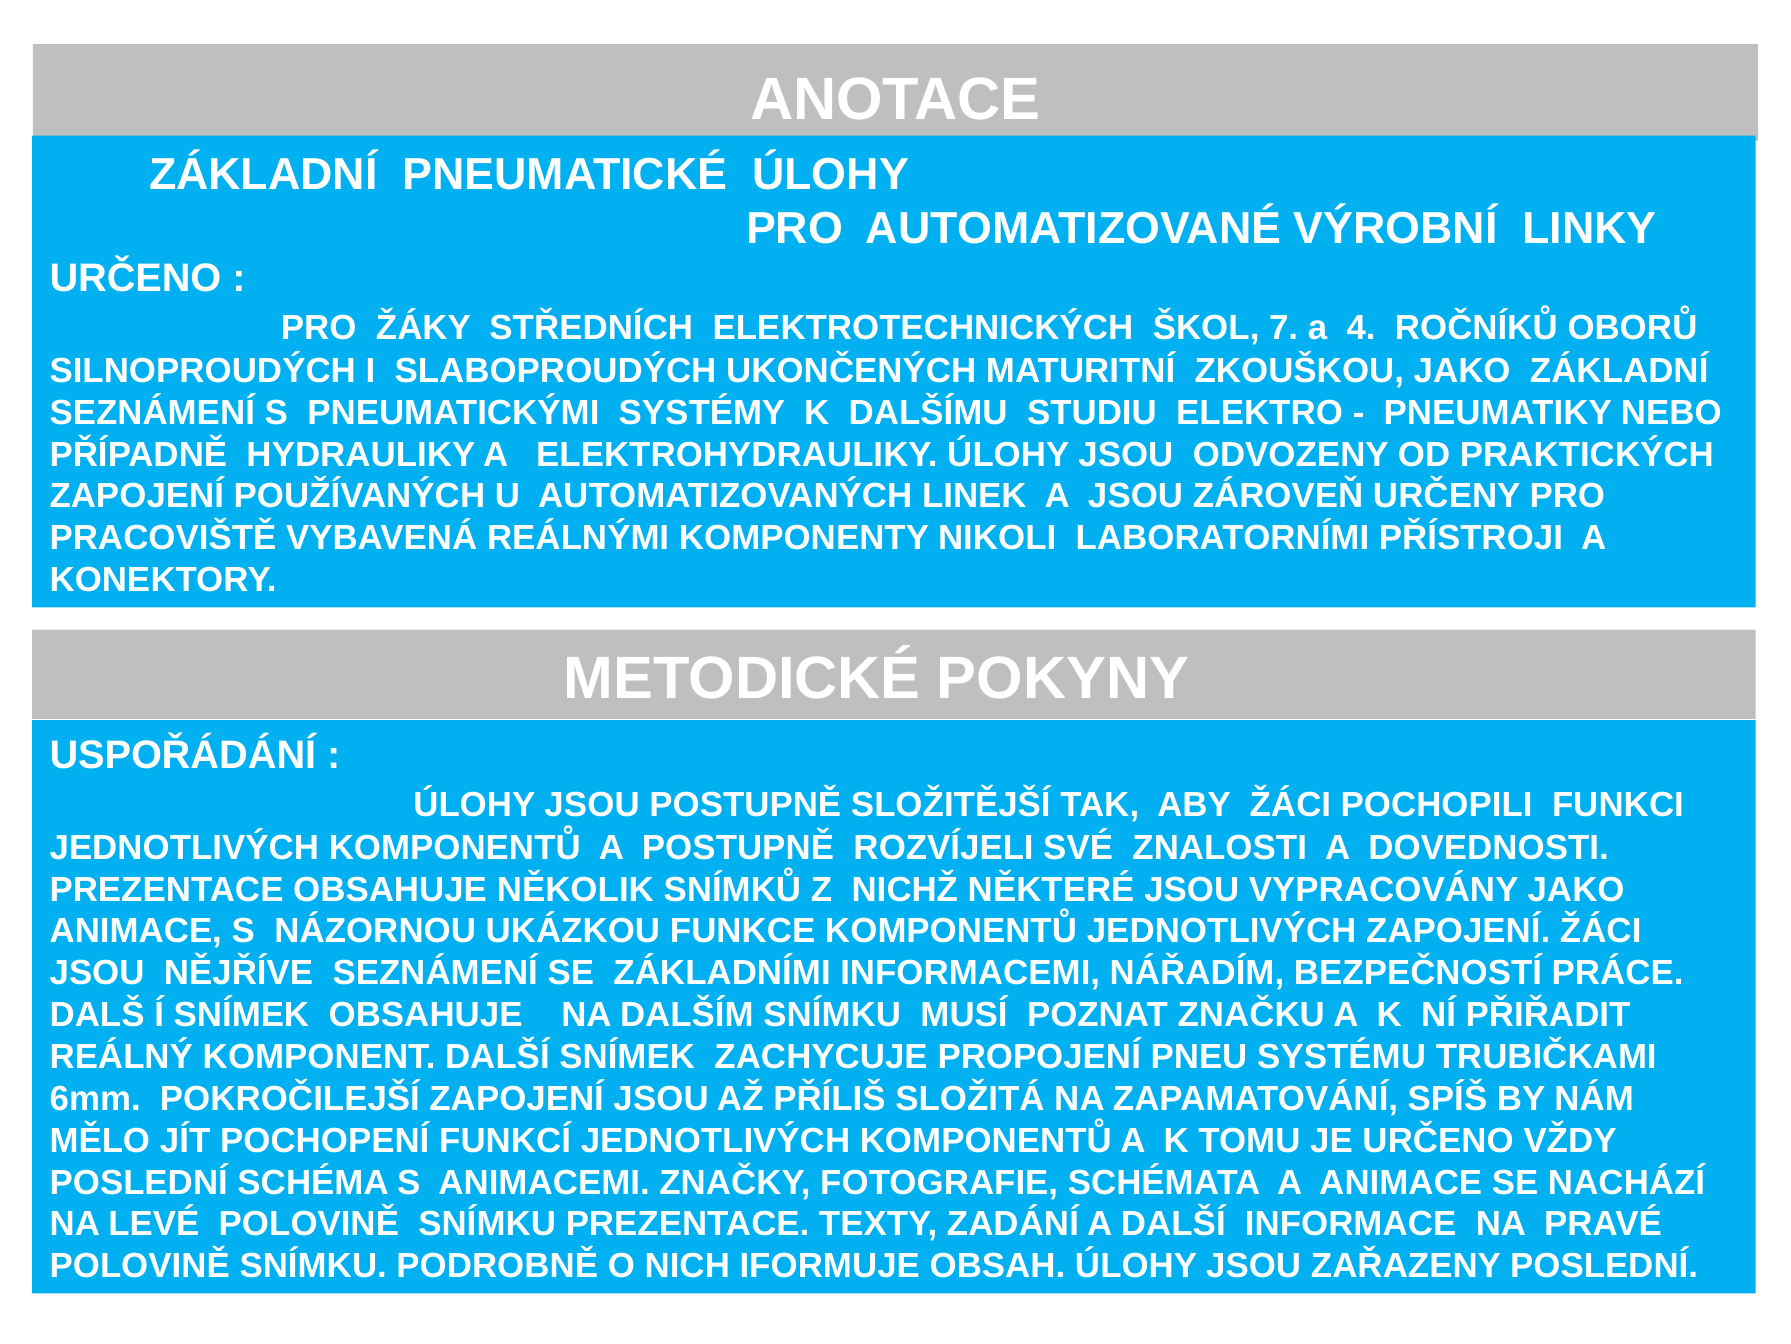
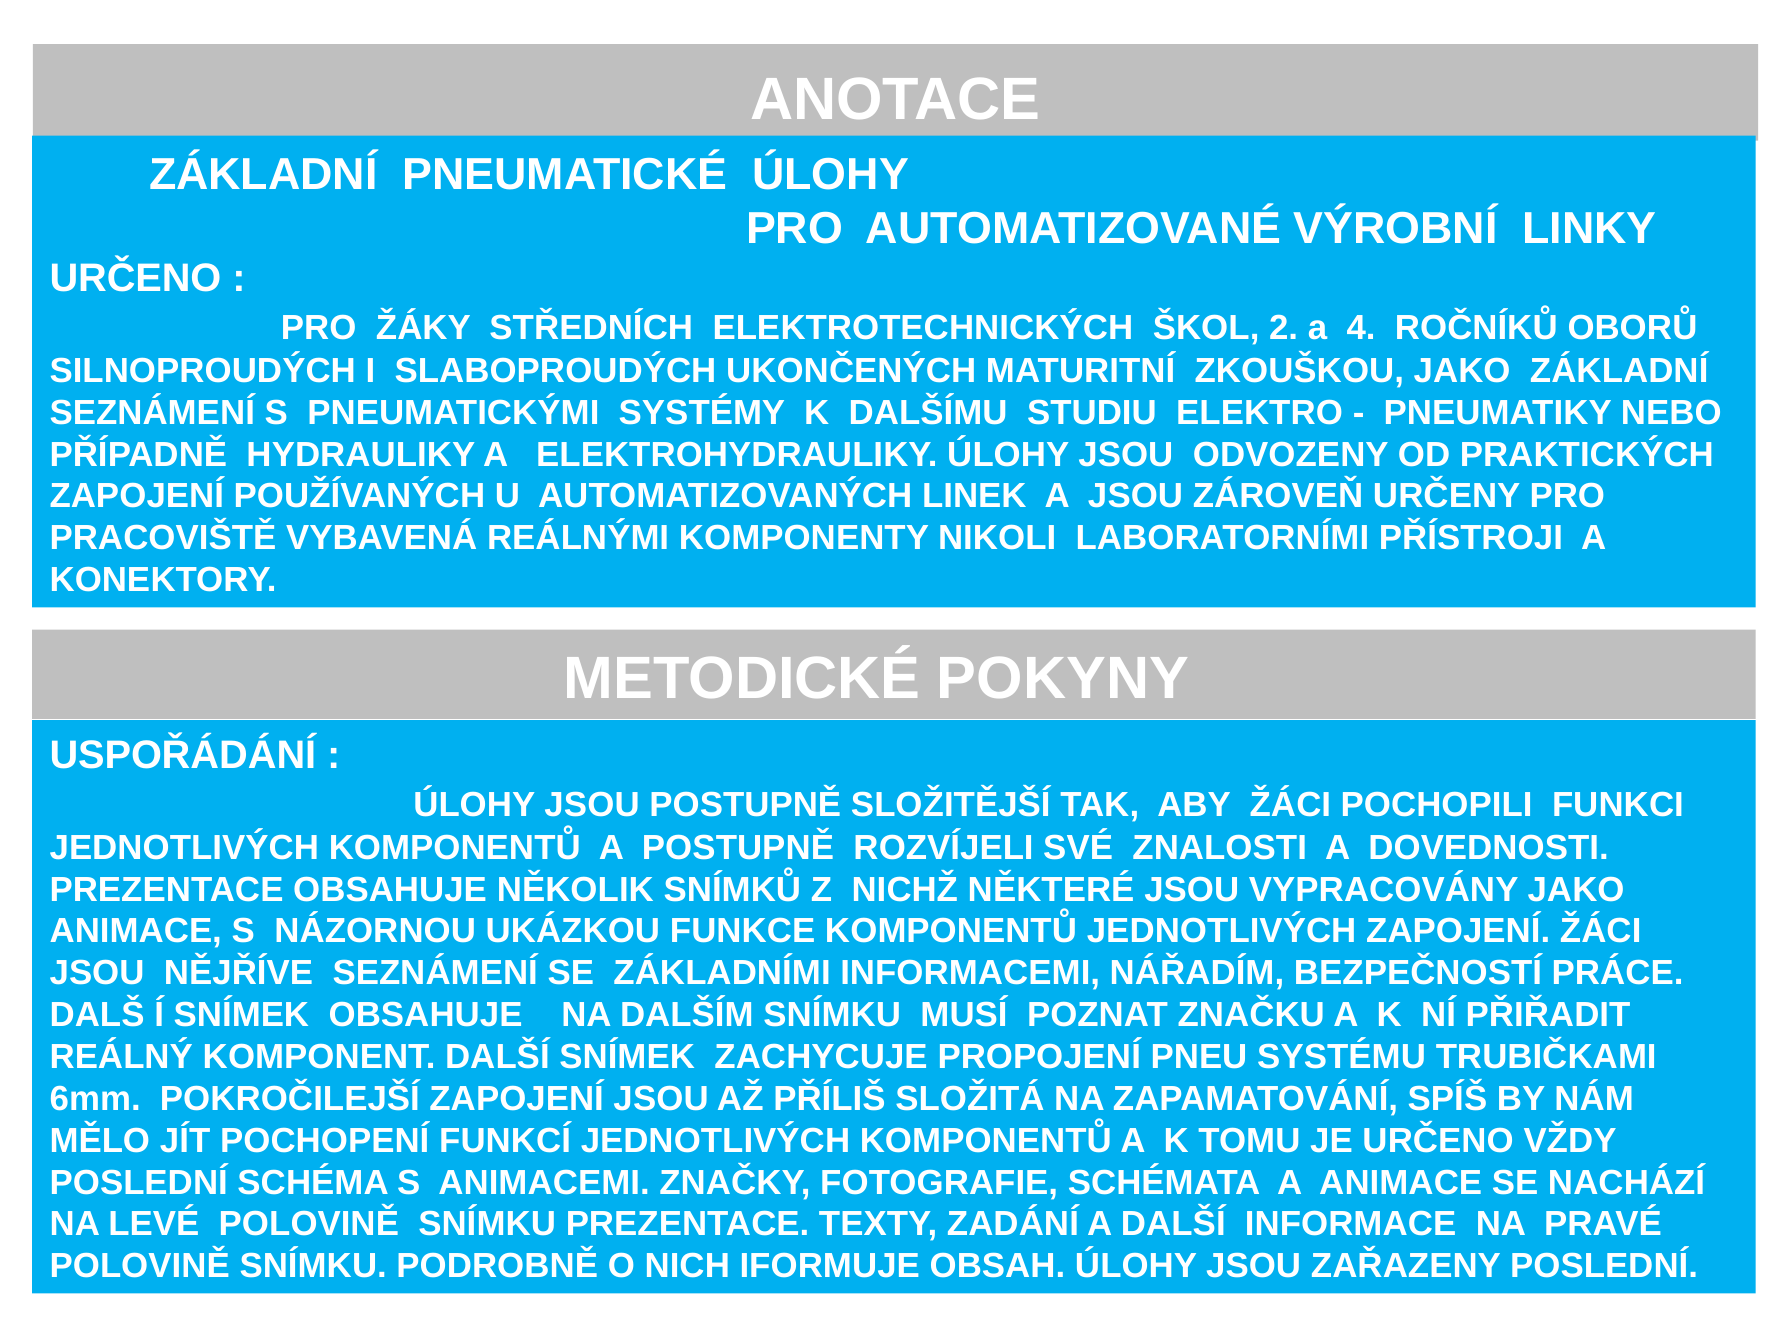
7: 7 -> 2 (1284, 328)
